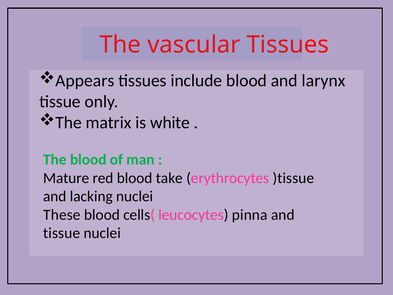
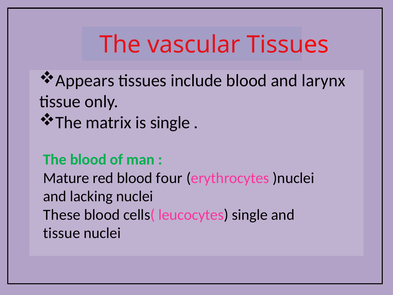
is white: white -> single (170, 122)
take: take -> four (169, 178)
)tissue: )tissue -> )nuclei (293, 178)
leucocytes pinna: pinna -> single (250, 215)
